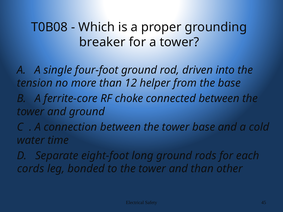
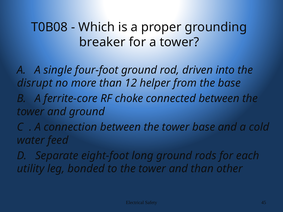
tension: tension -> disrupt (35, 83)
time: time -> feed (58, 140)
cords: cords -> utility (31, 169)
